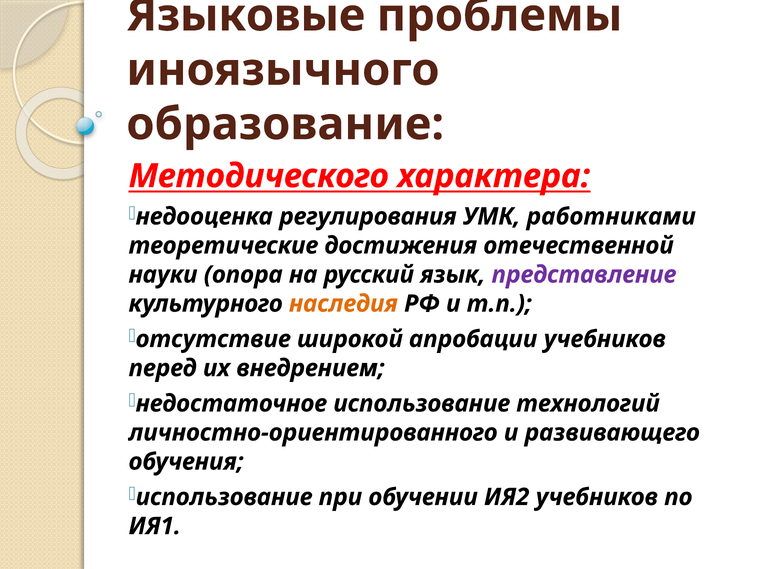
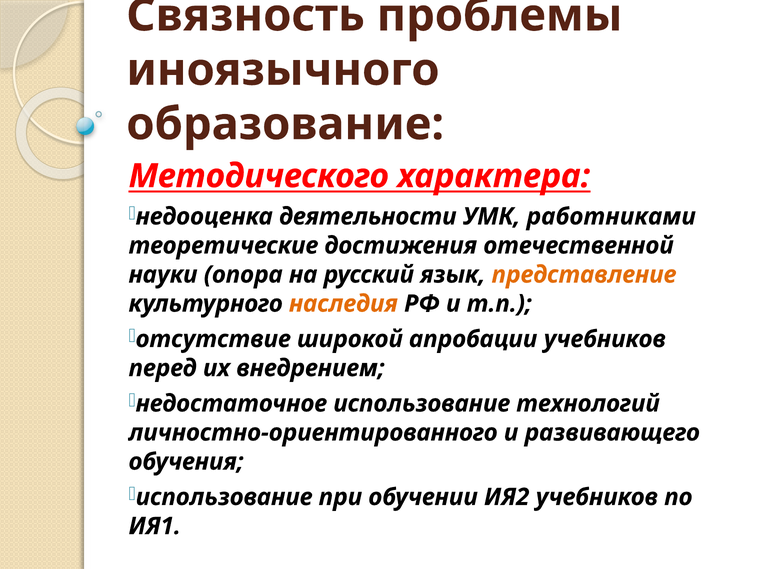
Языковые: Языковые -> Связность (246, 16)
регулирования: регулирования -> деятельности (368, 217)
представление colour: purple -> orange (584, 275)
